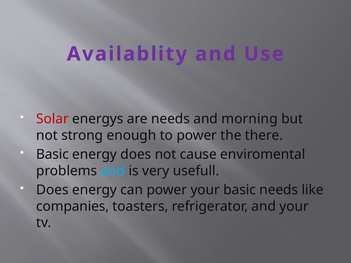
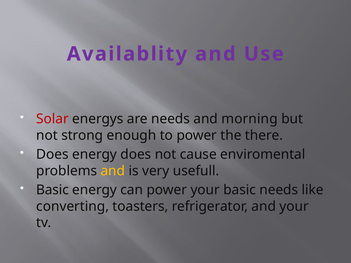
Basic: Basic -> Does (52, 155)
and colour: light blue -> yellow (113, 171)
Does: Does -> Basic (53, 190)
companies: companies -> converting (73, 207)
